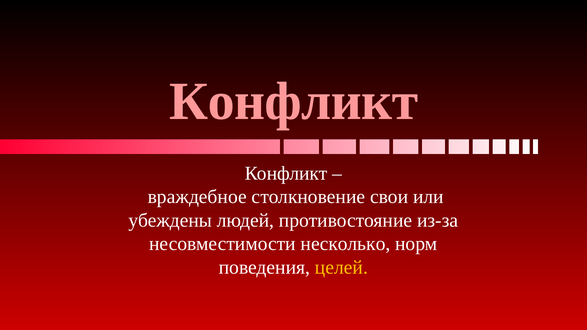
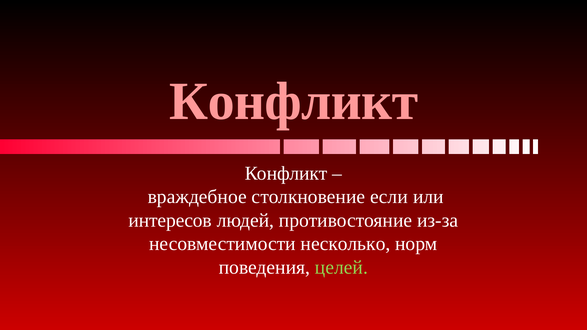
свои: свои -> если (389, 197)
убеждены: убеждены -> интересов (170, 220)
целей colour: yellow -> light green (341, 267)
